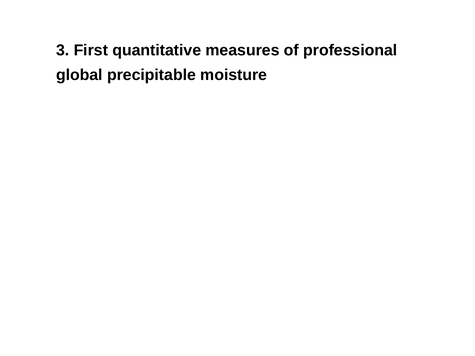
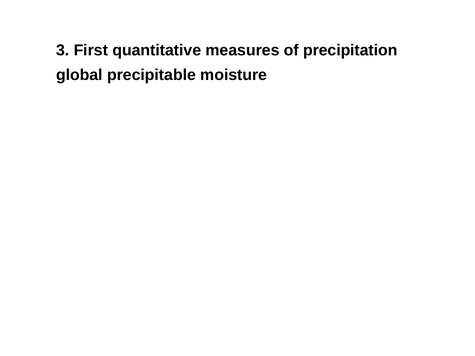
professional: professional -> precipitation (350, 50)
